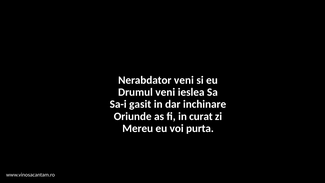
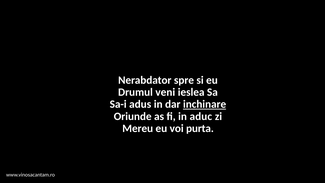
Nerabdator veni: veni -> spre (184, 80)
gasit: gasit -> adus (140, 104)
inchinare underline: none -> present (205, 104)
curat: curat -> aduc (201, 116)
